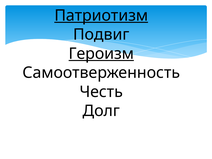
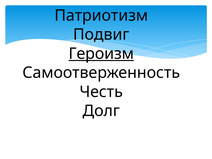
Патриотизм underline: present -> none (101, 15)
